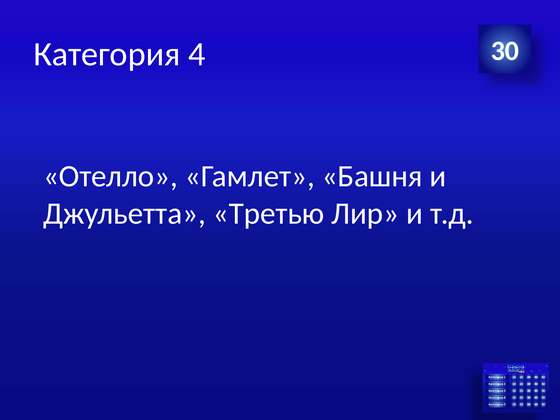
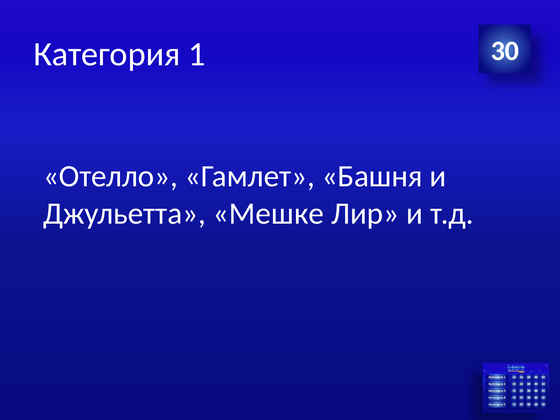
4: 4 -> 1 (197, 54)
Третью: Третью -> Мешке (268, 214)
